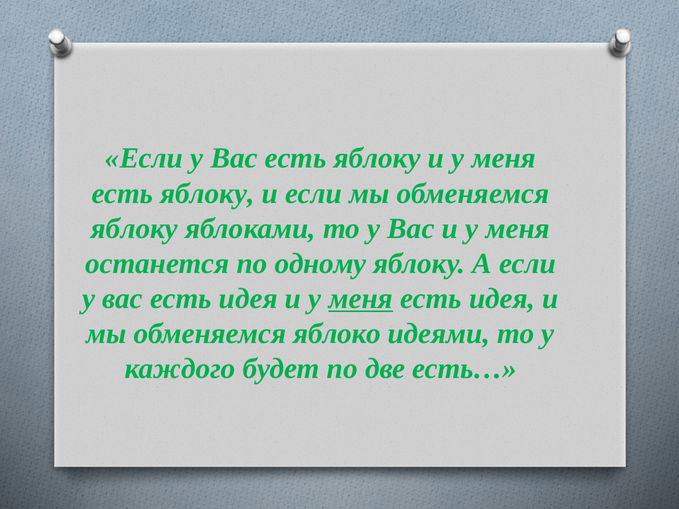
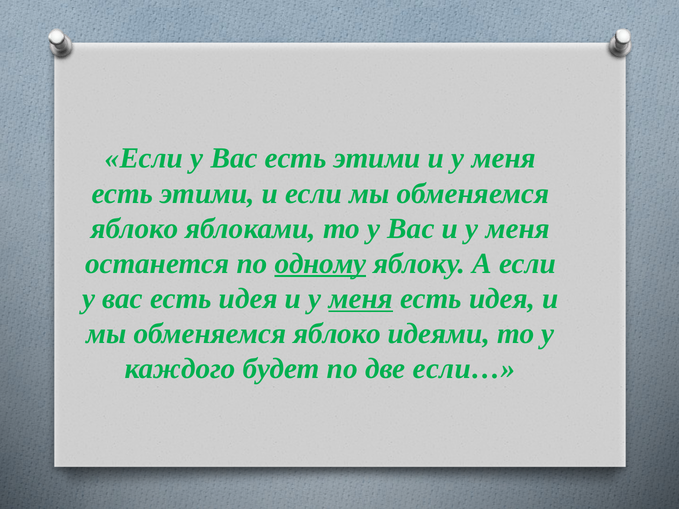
Вас есть яблоку: яблоку -> этими (377, 158)
яблоку: яблоку -> этими (207, 193)
яблоку: яблоку -> яблоко (135, 229)
одному underline: none -> present (320, 264)
есть…: есть… -> если… (464, 369)
